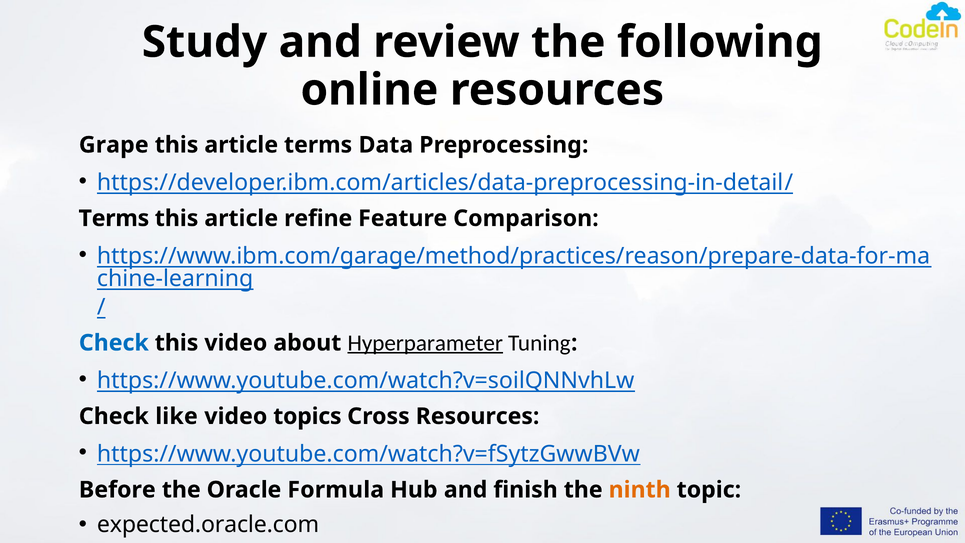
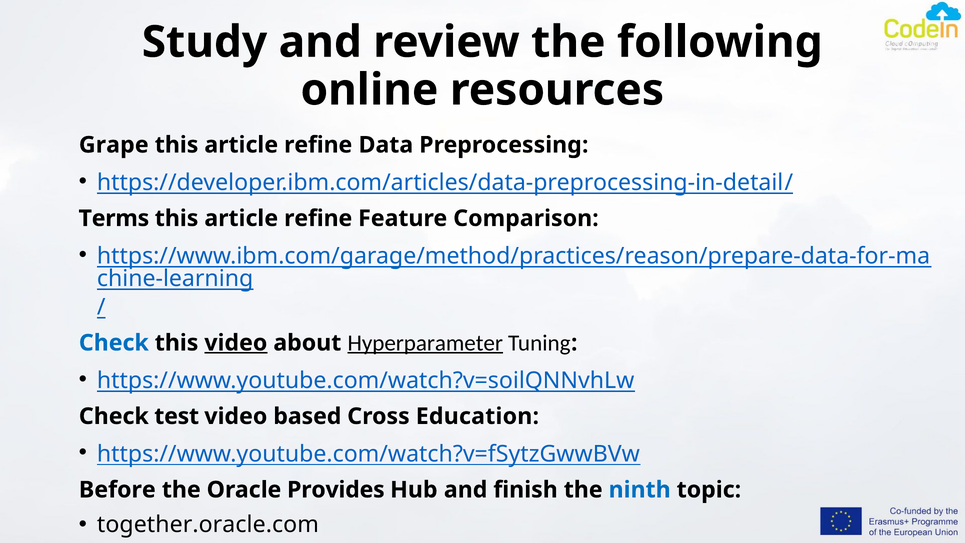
terms: terms -> refine (318, 145)
video underline: none -> present (236, 343)
like: like -> test (177, 416)
topics: topics -> based (307, 416)
Cross Resources: Resources -> Education (477, 416)
Formula: Formula -> Provides (336, 490)
ninth colour: orange -> blue (640, 490)
expected.oracle.com: expected.oracle.com -> together.oracle.com (208, 525)
